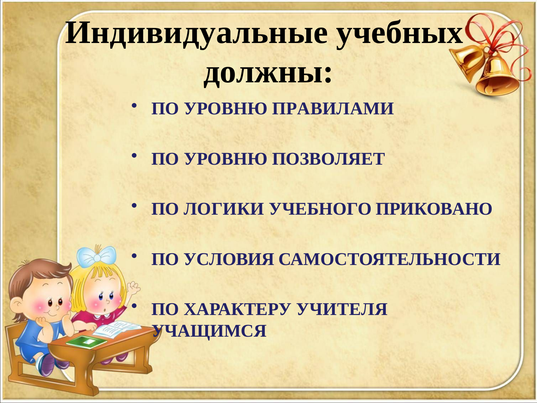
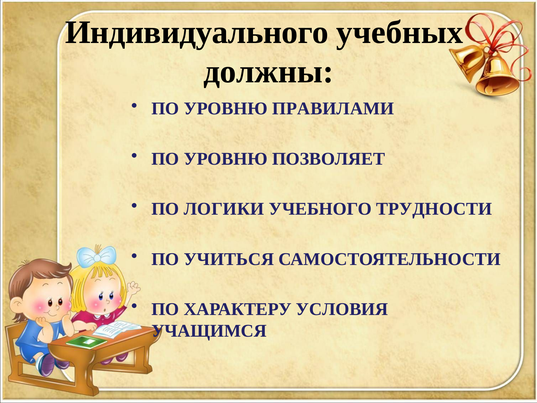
Индивидуальные: Индивидуальные -> Индивидуального (197, 32)
ПРИКОВАНО: ПРИКОВАНО -> ТРУДНОСТИ (434, 209)
УСЛОВИЯ: УСЛОВИЯ -> УЧИТЬСЯ (229, 259)
УЧИТЕЛЯ: УЧИТЕЛЯ -> УСЛОВИЯ (342, 309)
